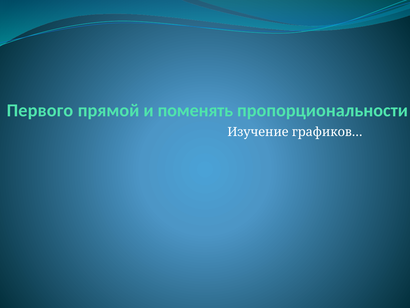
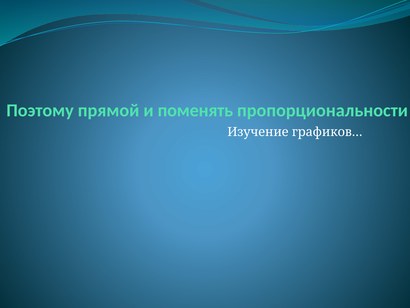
Первого: Первого -> Поэтому (40, 110)
